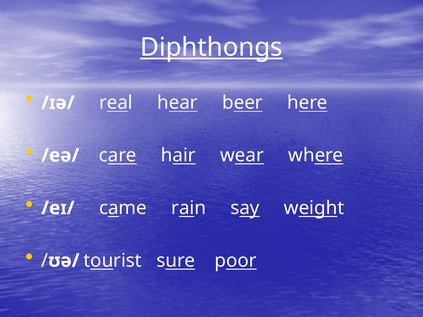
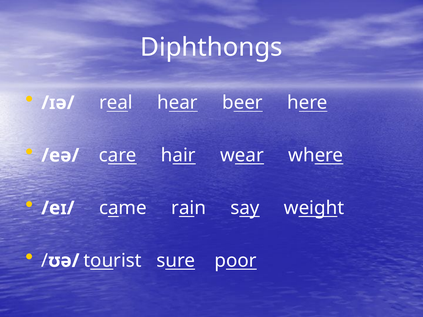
Diphthongs underline: present -> none (211, 47)
